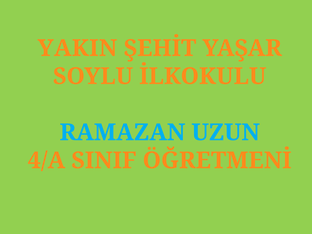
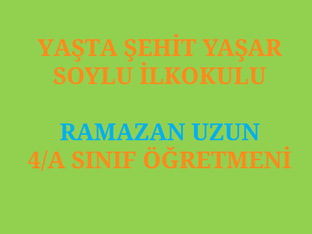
YAKIN: YAKIN -> YAŞTA (77, 48)
